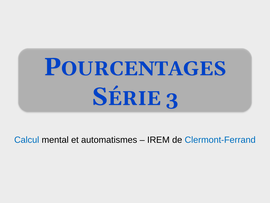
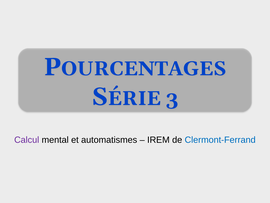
Calcul colour: blue -> purple (27, 139)
